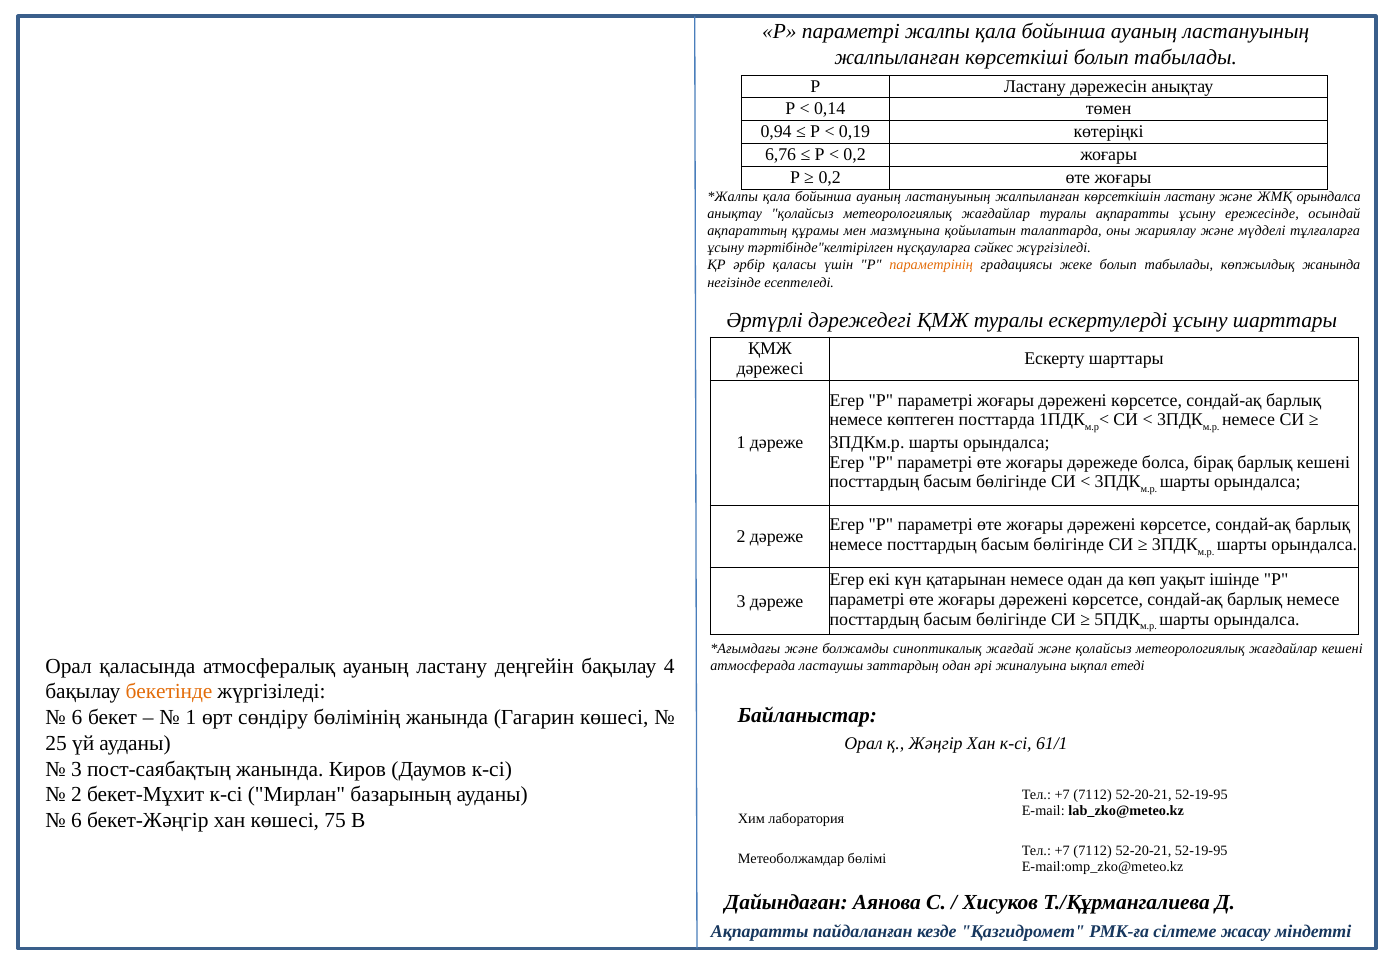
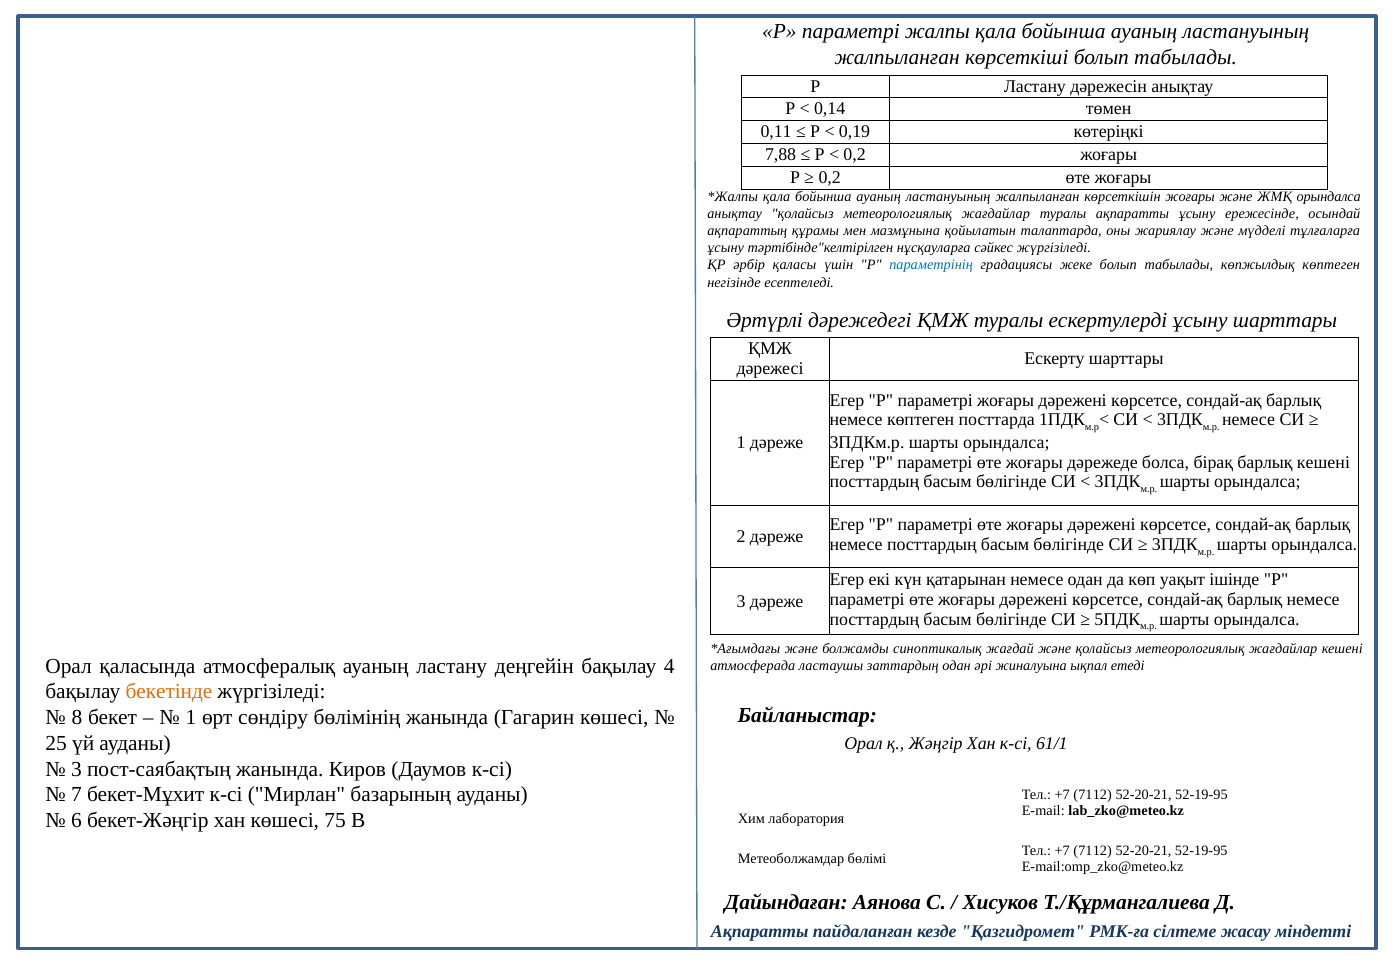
0,94: 0,94 -> 0,11 (776, 132)
6,76: 6,76 -> 7,88 (781, 155)
көрсеткішін ластану: ластану -> жоғары (1190, 197)
параметрінің colour: orange -> blue (931, 265)
көпжылдық жанында: жанында -> көптеген (1331, 265)
6: 6 -> 8 (77, 718)
2: 2 -> 7 (76, 795)
